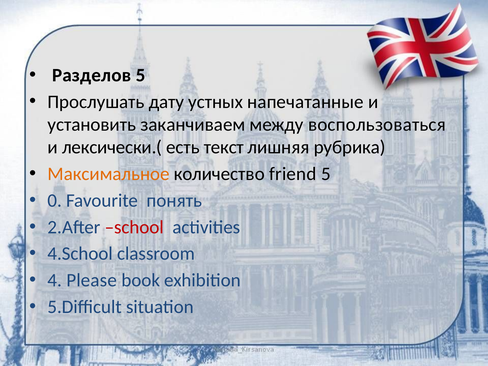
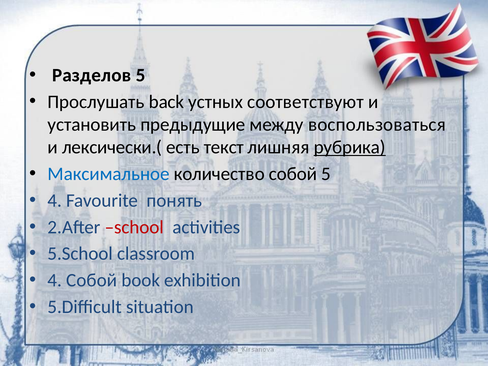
дату: дату -> back (166, 102)
напечатанные: напечатанные -> соответствуют (305, 102)
заканчиваем: заканчиваем -> предыдущие (193, 125)
рубрика underline: none -> present (350, 147)
Максимальное colour: orange -> blue (109, 174)
количество friend: friend -> собой (293, 174)
0: 0 -> 4 (55, 201)
4.School: 4.School -> 5.School (80, 254)
4 Please: Please -> Собой (92, 280)
